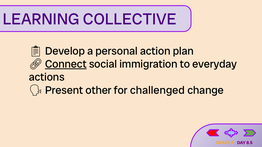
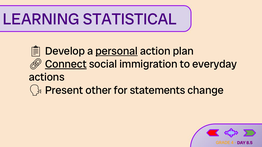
COLLECTIVE: COLLECTIVE -> STATISTICAL (130, 19)
personal underline: none -> present (117, 51)
challenged: challenged -> statements (158, 91)
